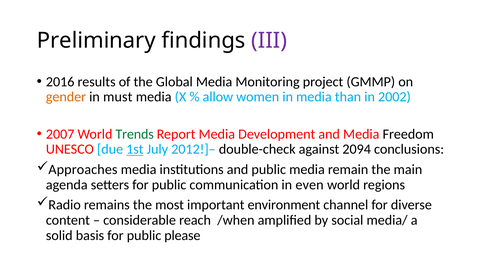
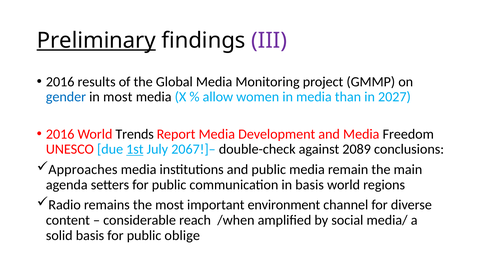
Preliminary underline: none -> present (96, 41)
gender colour: orange -> blue (66, 97)
in must: must -> most (118, 97)
2002: 2002 -> 2027 (394, 97)
2007: 2007 -> 2016 (60, 134)
Trends colour: green -> black (135, 134)
2012!]–: 2012!]– -> 2067!]– (193, 149)
2094: 2094 -> 2089 (357, 149)
in even: even -> basis (310, 185)
please: please -> oblige (182, 235)
